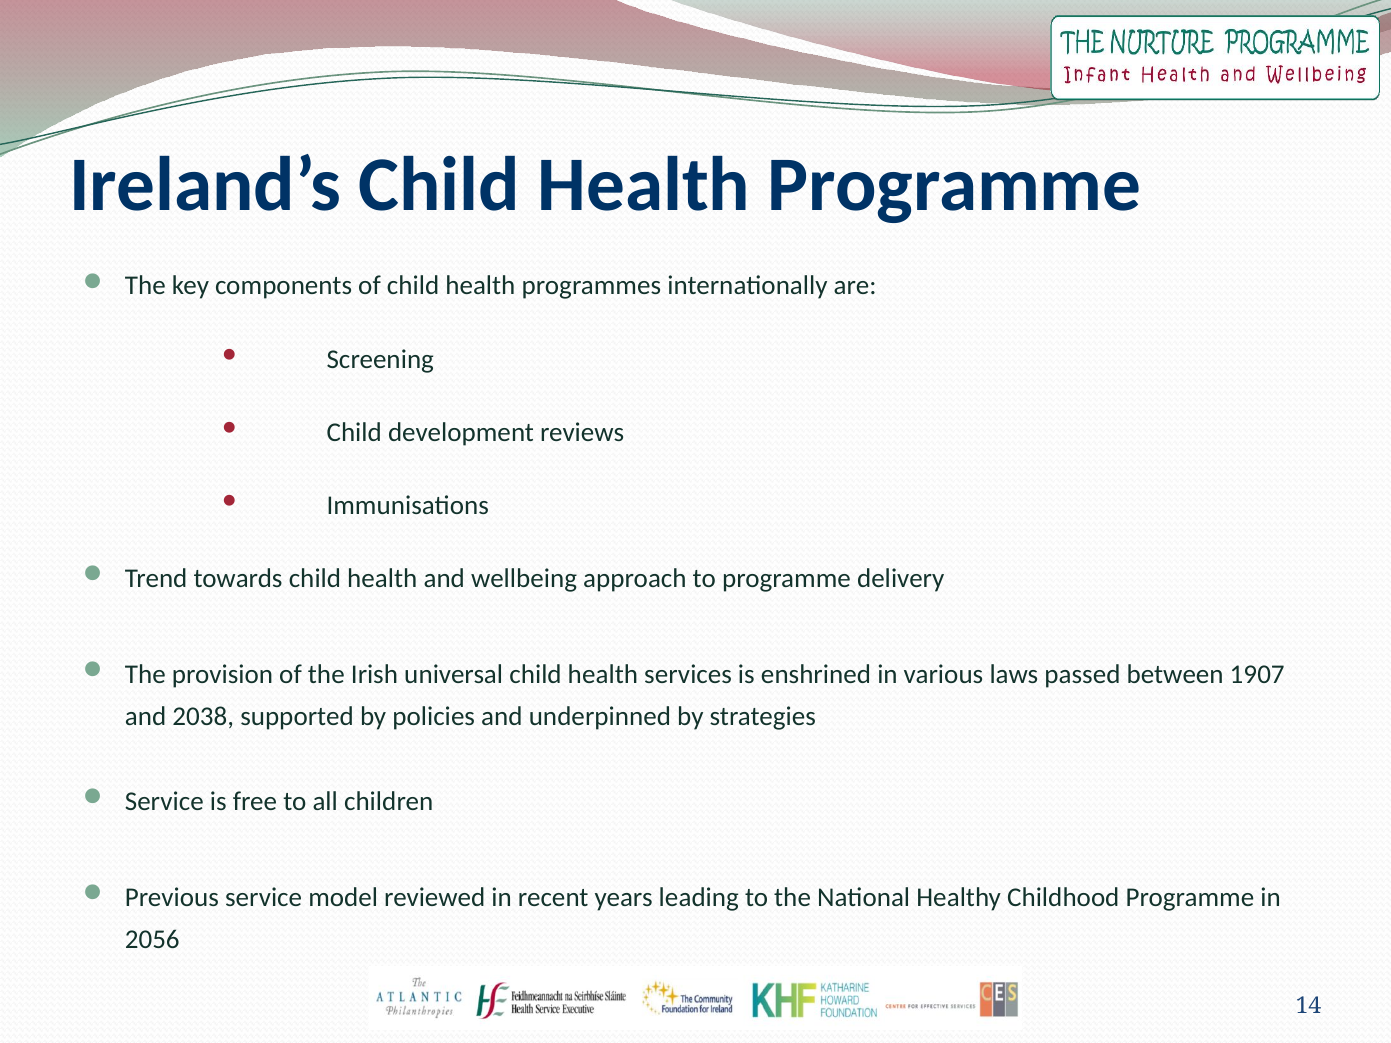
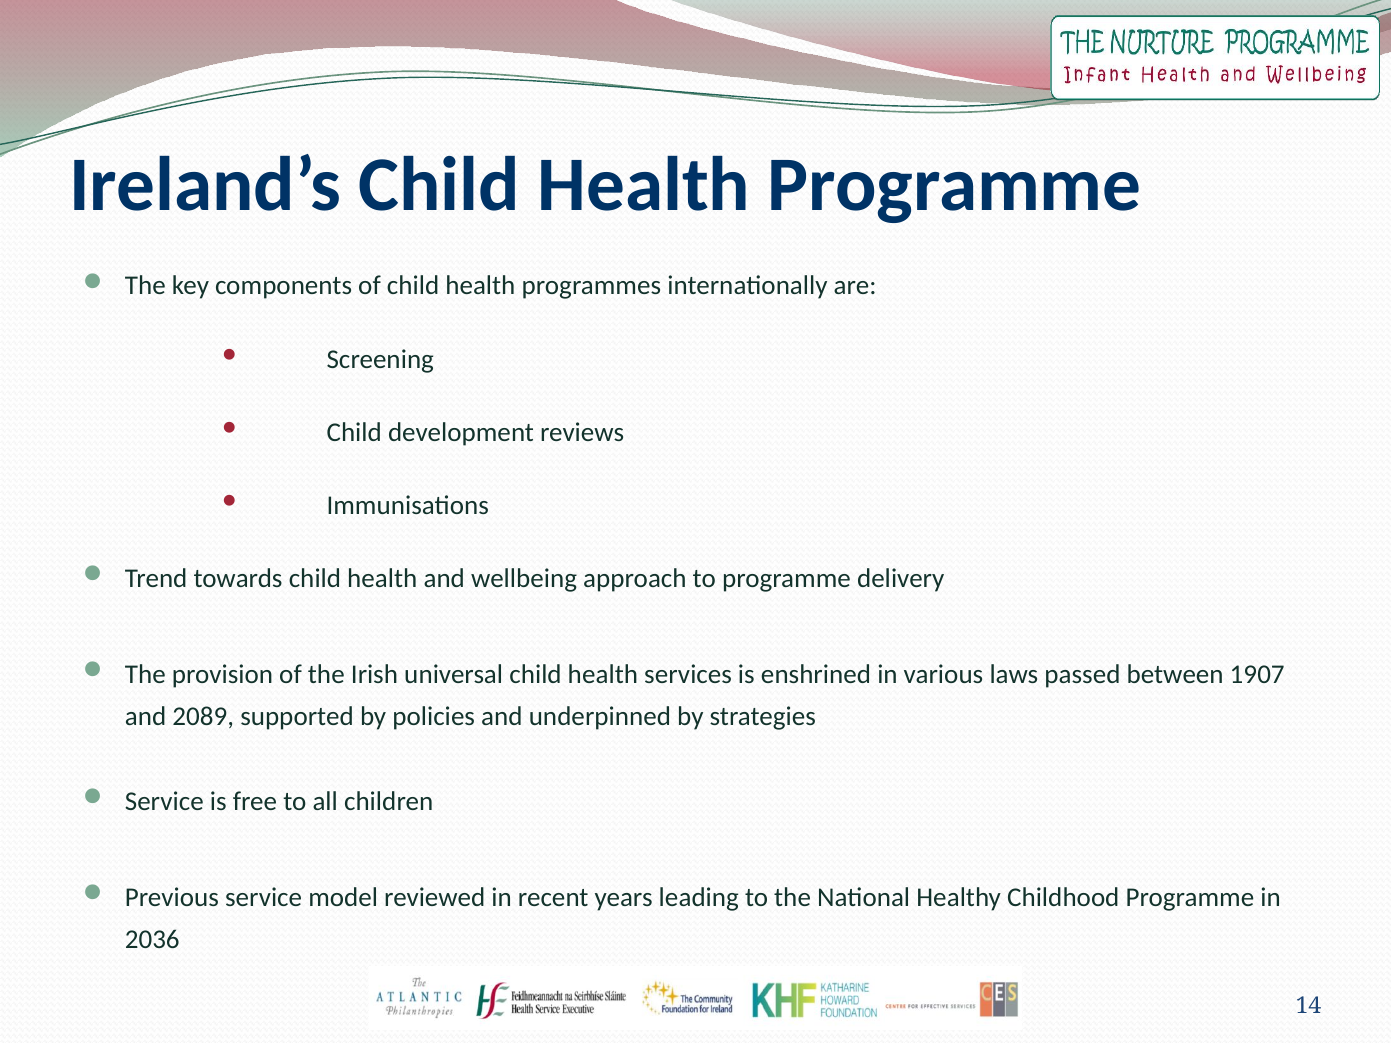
2038: 2038 -> 2089 (203, 717)
2056: 2056 -> 2036 (152, 940)
